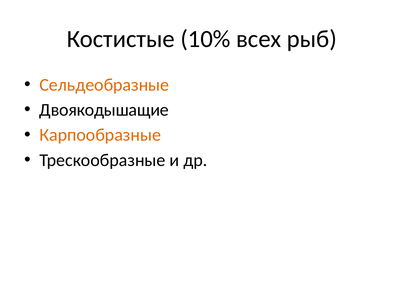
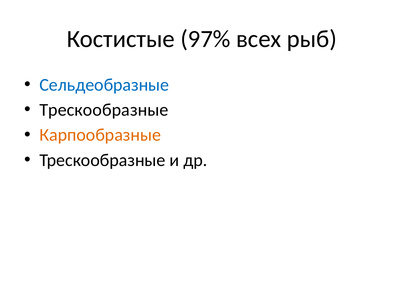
10%: 10% -> 97% (205, 39)
Сельдеобразные colour: orange -> blue (104, 85)
Двоякодышащие: Двоякодышащие -> Трескообразные (104, 110)
